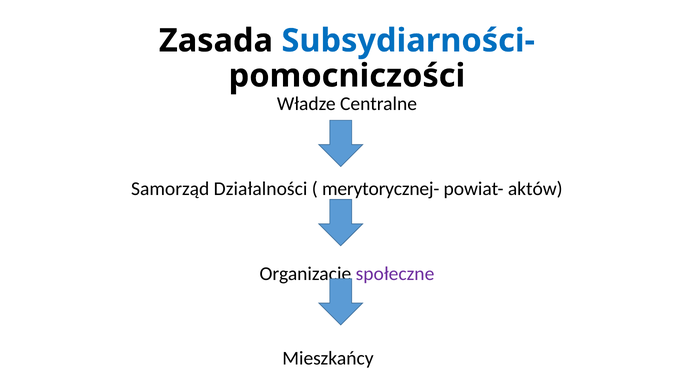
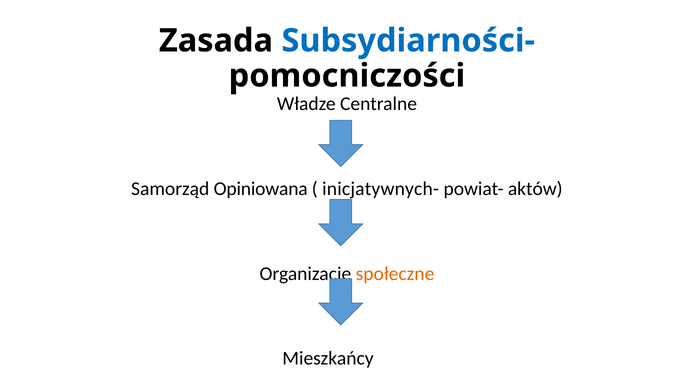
Działalności: Działalności -> Opiniowana (261, 189)
merytorycznej-: merytorycznej- -> inicjatywnych- (381, 189)
społeczne colour: purple -> orange (395, 274)
